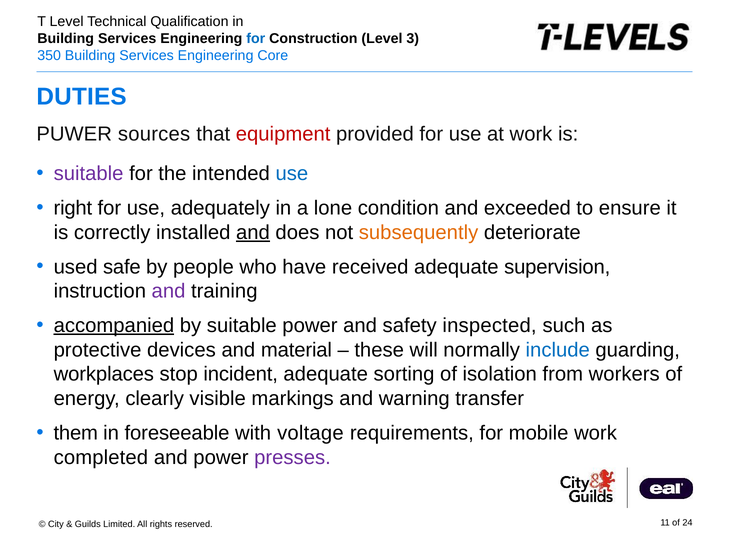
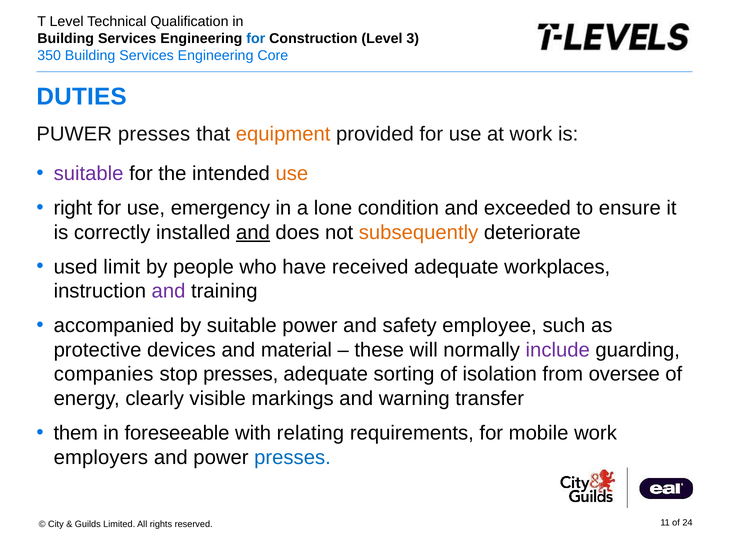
PUWER sources: sources -> presses (154, 134)
equipment colour: red -> orange (283, 134)
use colour: blue -> orange (292, 174)
adequately: adequately -> emergency (220, 208)
safe: safe -> limit (122, 267)
supervision: supervision -> workplaces (557, 267)
accompanied underline: present -> none (114, 325)
inspected: inspected -> employee (490, 325)
include colour: blue -> purple (558, 350)
workplaces: workplaces -> companies (104, 374)
stop incident: incident -> presses (241, 374)
workers: workers -> oversee (624, 374)
voltage: voltage -> relating (310, 433)
completed: completed -> employers (101, 457)
presses colour: purple -> blue (292, 457)
